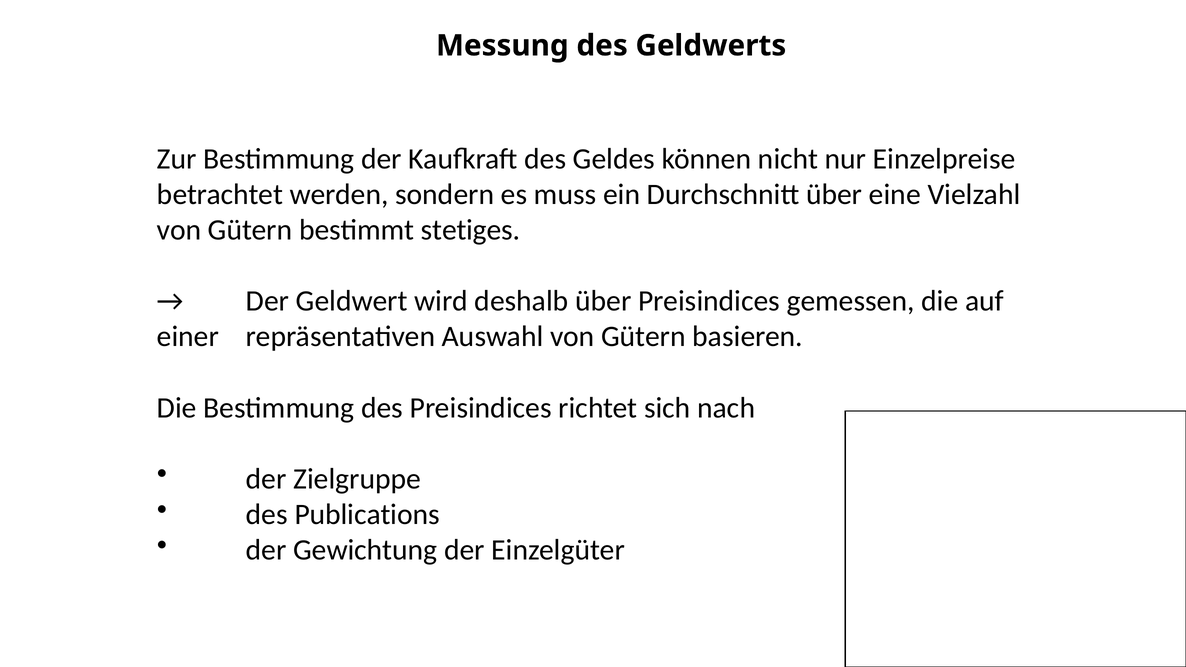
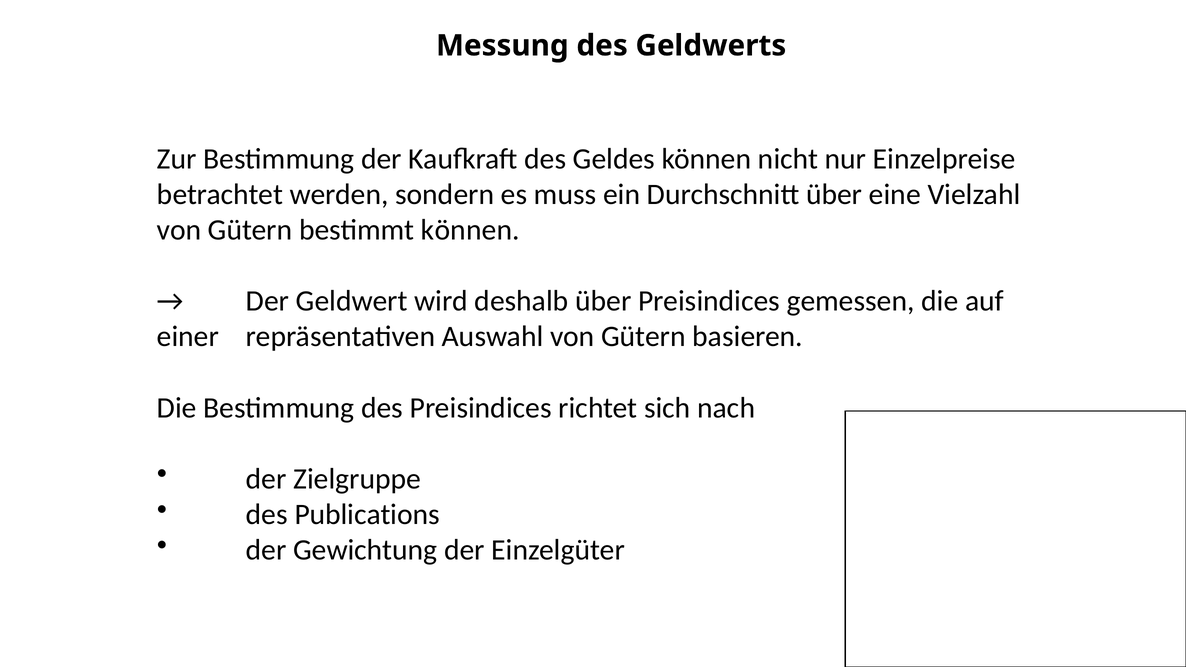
bestimmt stetiges: stetiges -> können (470, 230)
